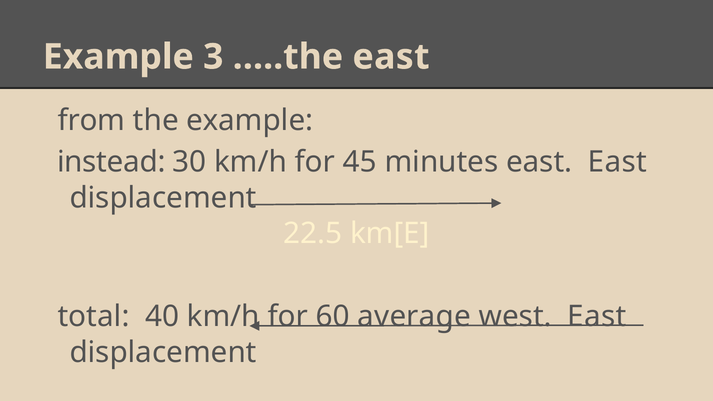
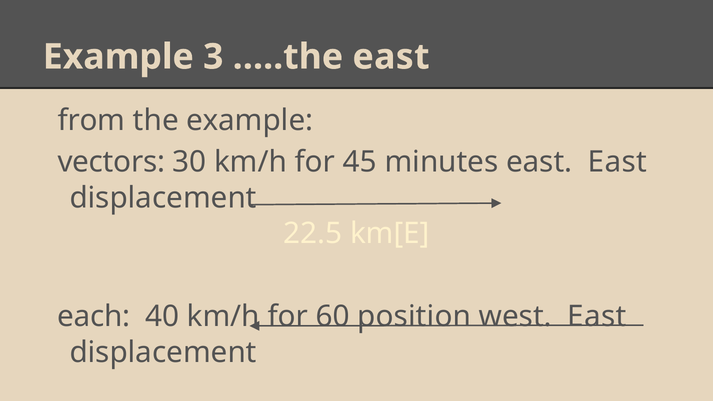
instead: instead -> vectors (111, 162)
total: total -> each (94, 317)
average: average -> position (414, 317)
